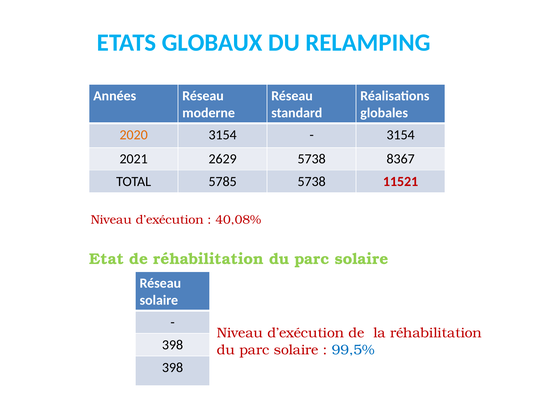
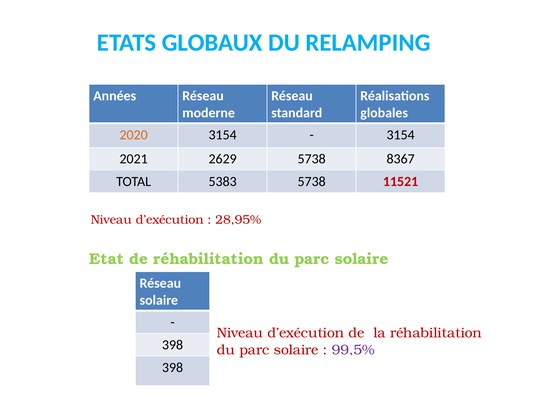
5785: 5785 -> 5383 (223, 182)
40,08%: 40,08% -> 28,95% (238, 220)
99,5% colour: blue -> purple (353, 350)
